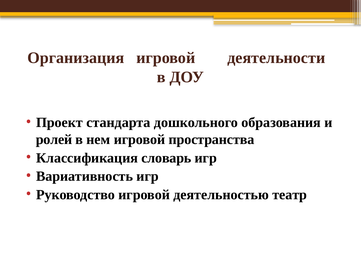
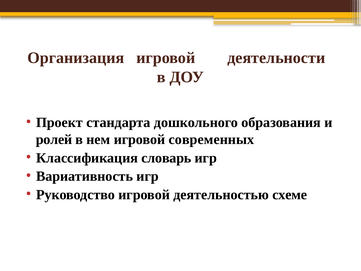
пространства: пространства -> современных (211, 139)
театр: театр -> схеме (290, 194)
